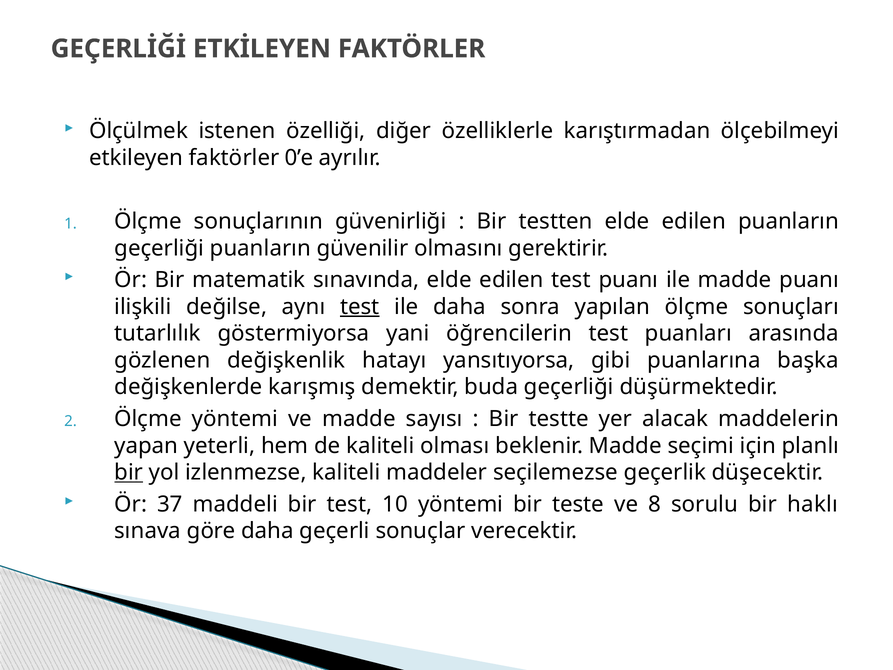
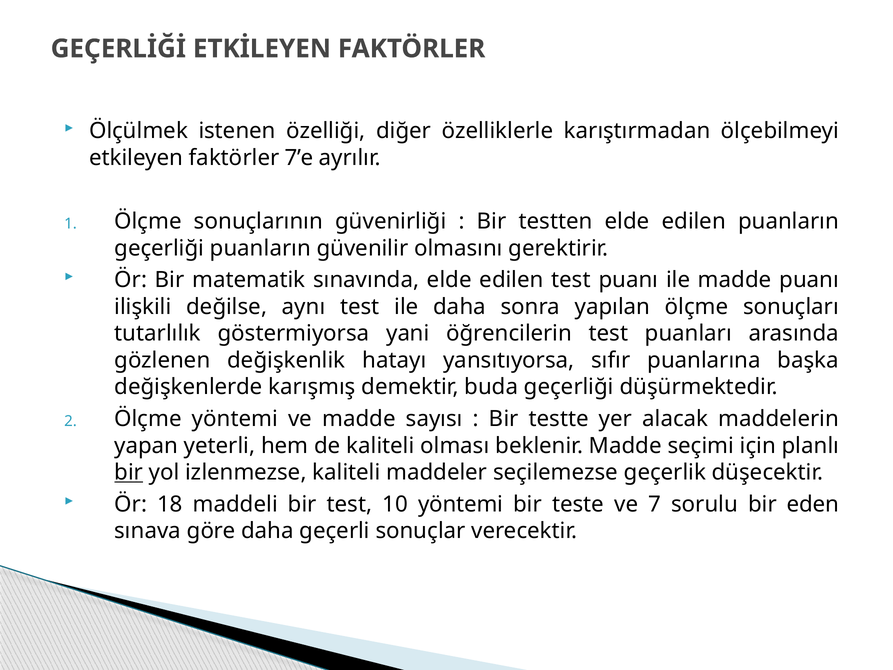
0’e: 0’e -> 7’e (299, 158)
test underline: present -> none (360, 307)
gibi: gibi -> sıfır (611, 360)
37: 37 -> 18 (170, 504)
8: 8 -> 7 (655, 504)
haklı: haklı -> eden (813, 504)
